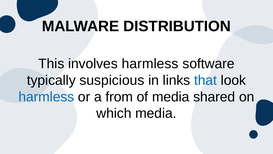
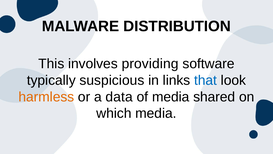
involves harmless: harmless -> providing (150, 64)
harmless colour: blue -> orange (46, 97)
from: from -> data (119, 97)
